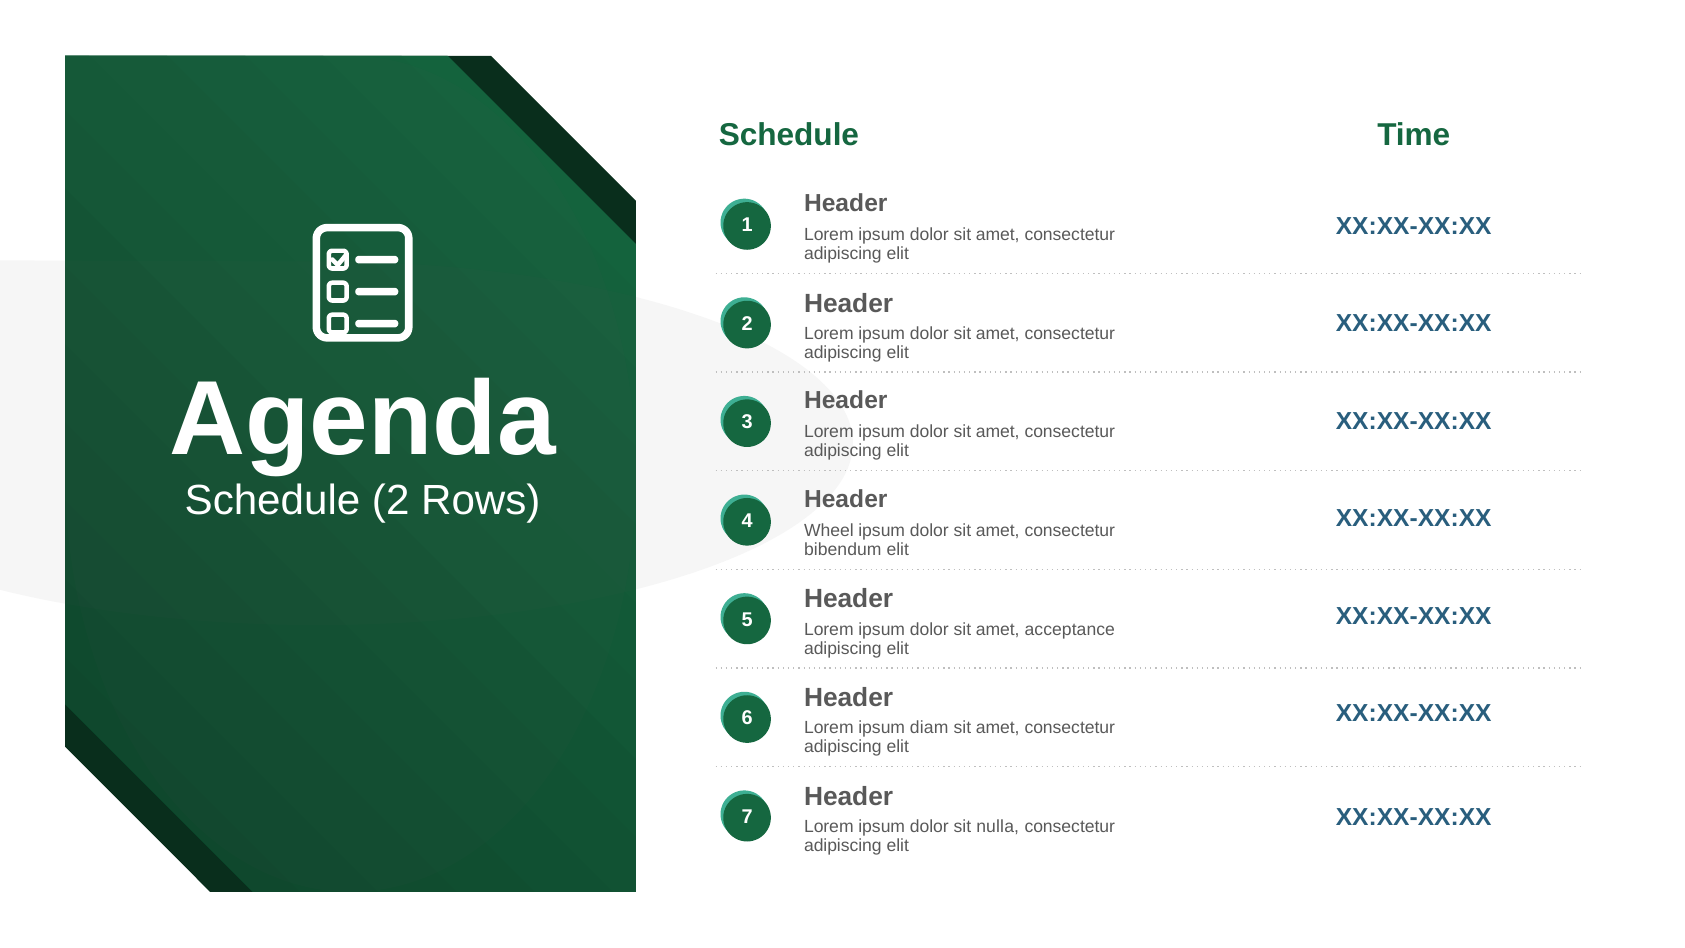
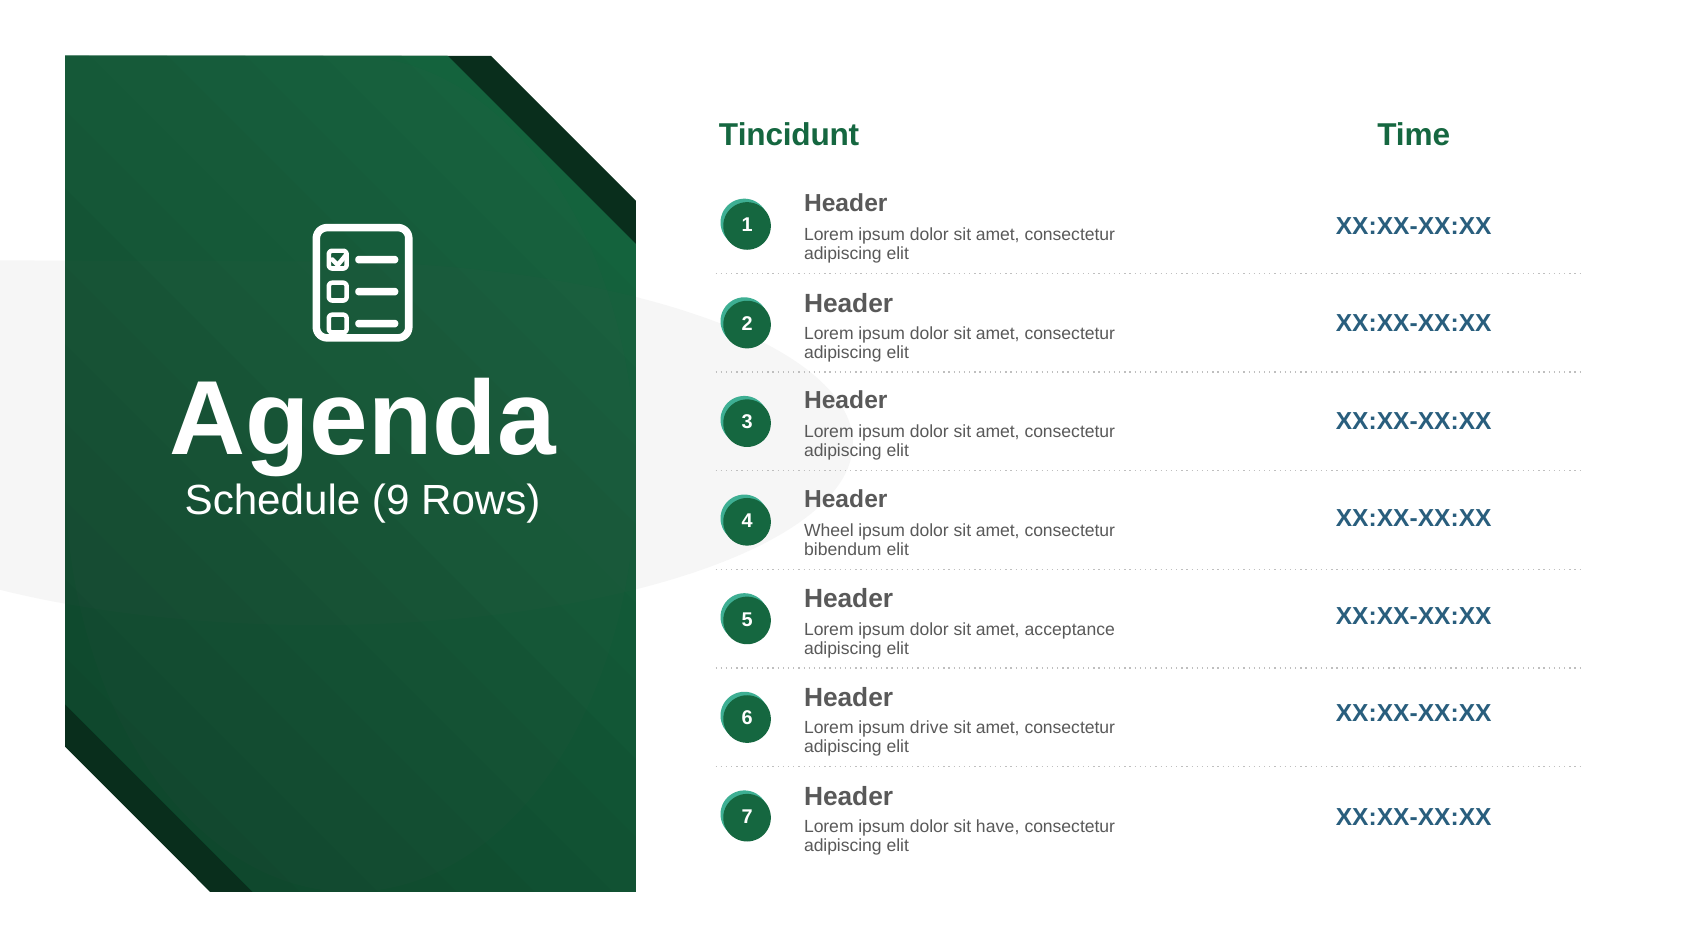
Schedule: Schedule -> Tincidunt (789, 135)
Schedule 2: 2 -> 9 (391, 500)
diam: diam -> drive (929, 728)
nulla: nulla -> have (998, 826)
